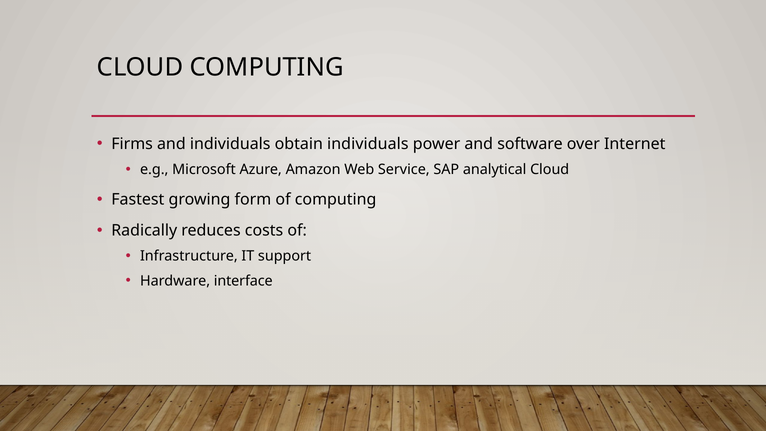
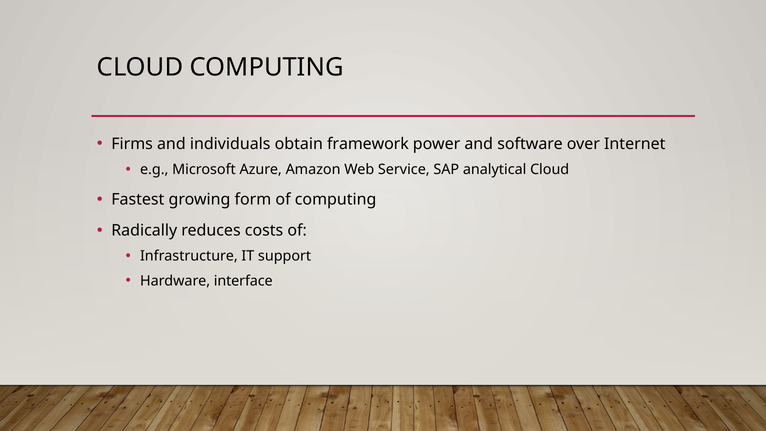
obtain individuals: individuals -> framework (368, 144)
